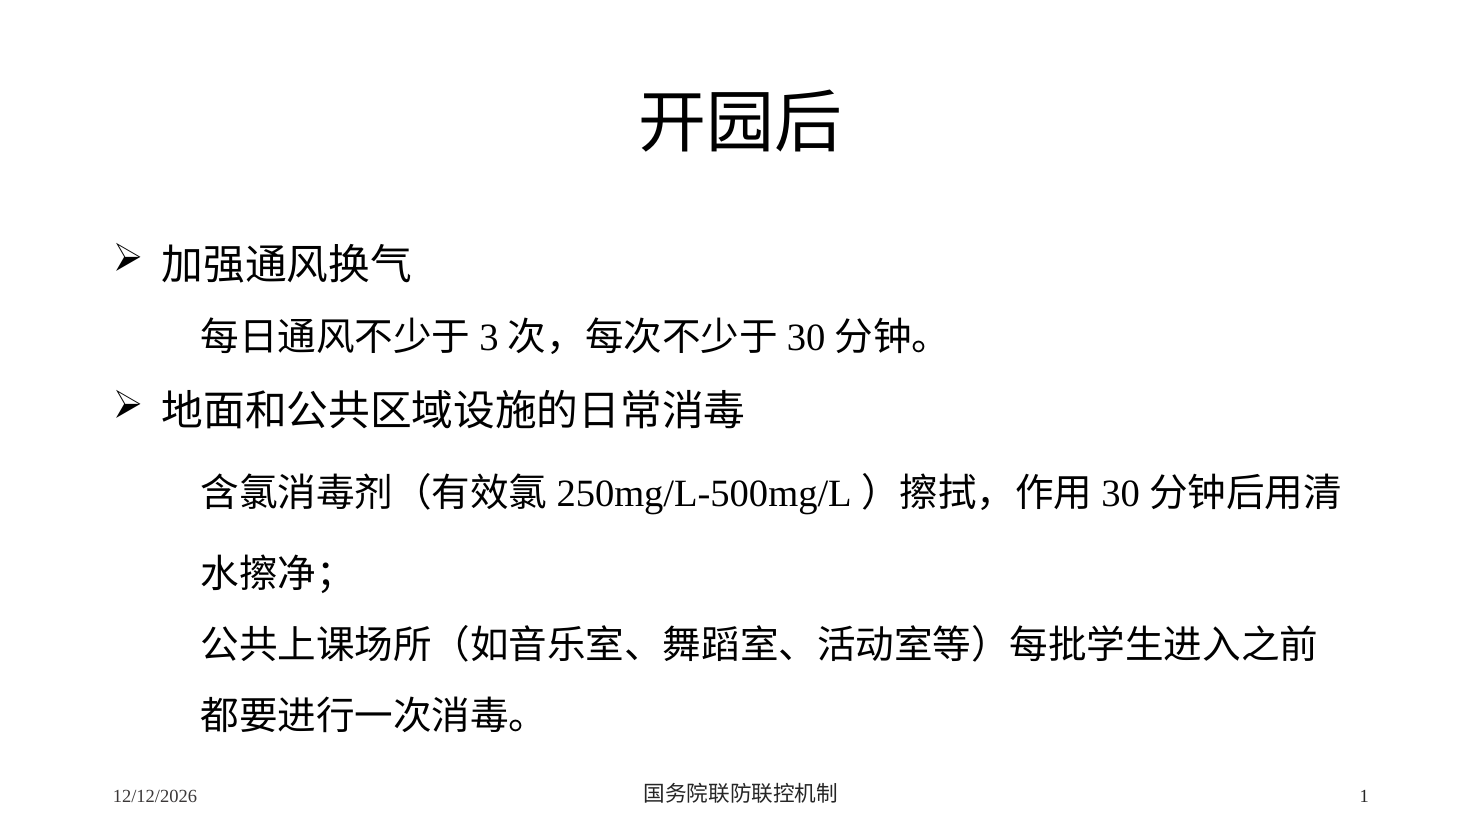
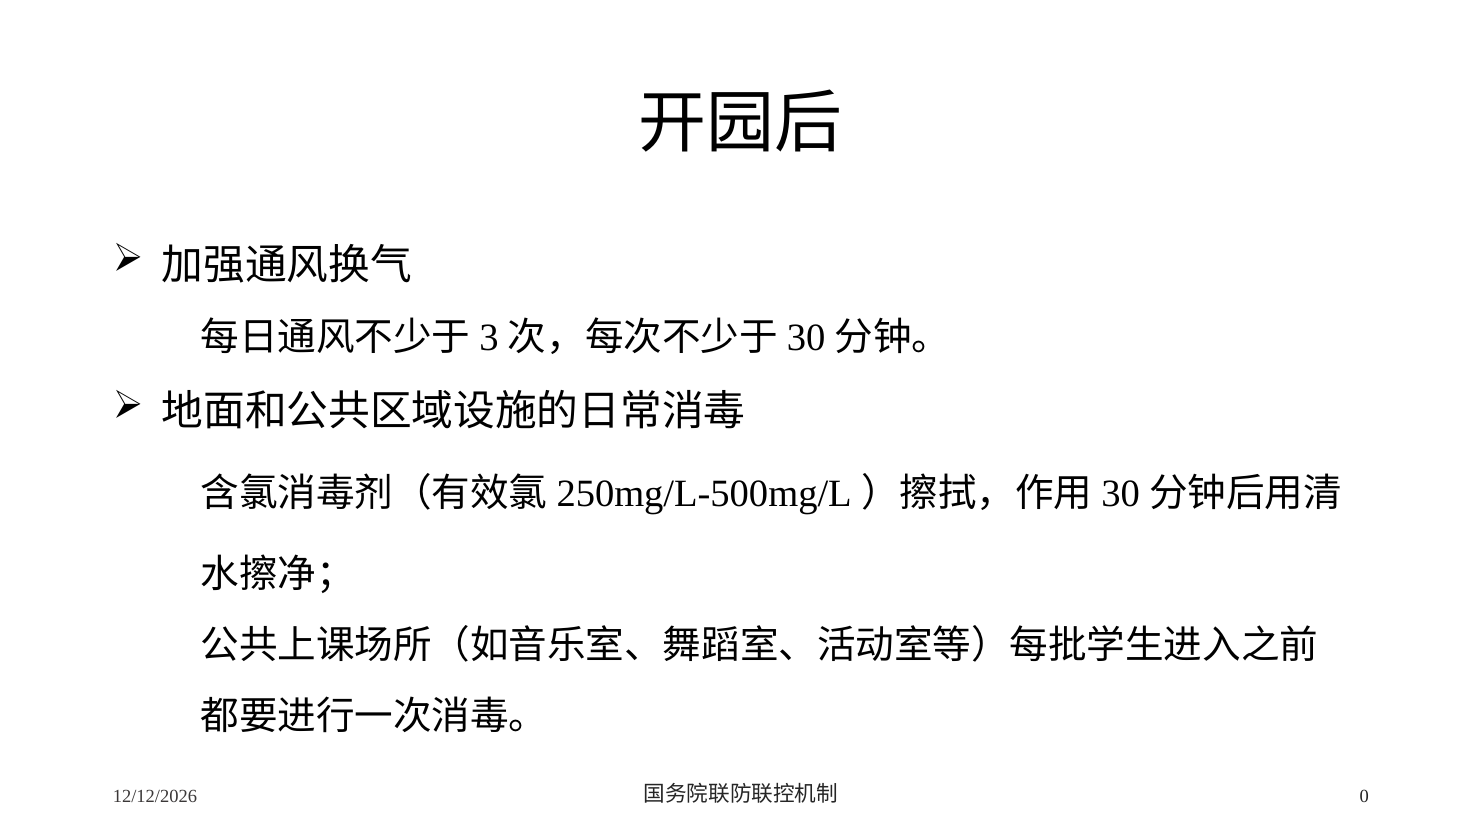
1: 1 -> 0 (1364, 796)
